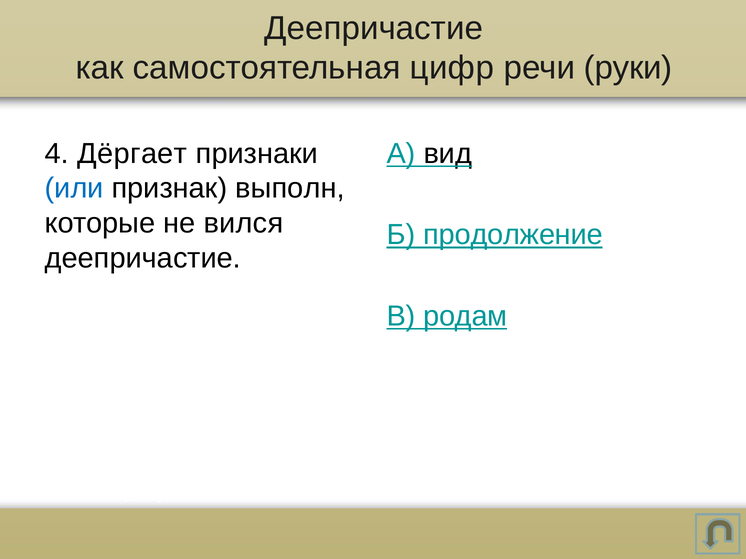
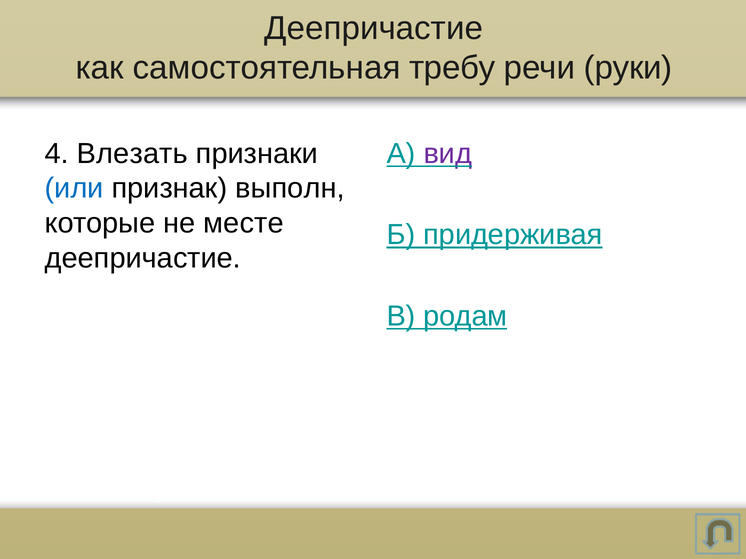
цифр: цифр -> требу (452, 68)
Дёргает: Дёргает -> Влезать (132, 154)
вид colour: black -> purple (448, 154)
вился: вился -> месте (244, 223)
продолжение: продолжение -> придерживая (513, 235)
